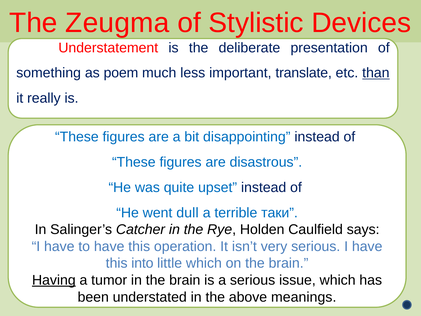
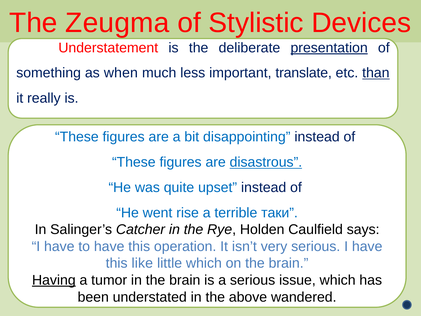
presentation underline: none -> present (329, 48)
poem: poem -> when (121, 73)
disastrous underline: none -> present (266, 162)
dull: dull -> rise (188, 213)
into: into -> like (142, 263)
meanings: meanings -> wandered (304, 297)
